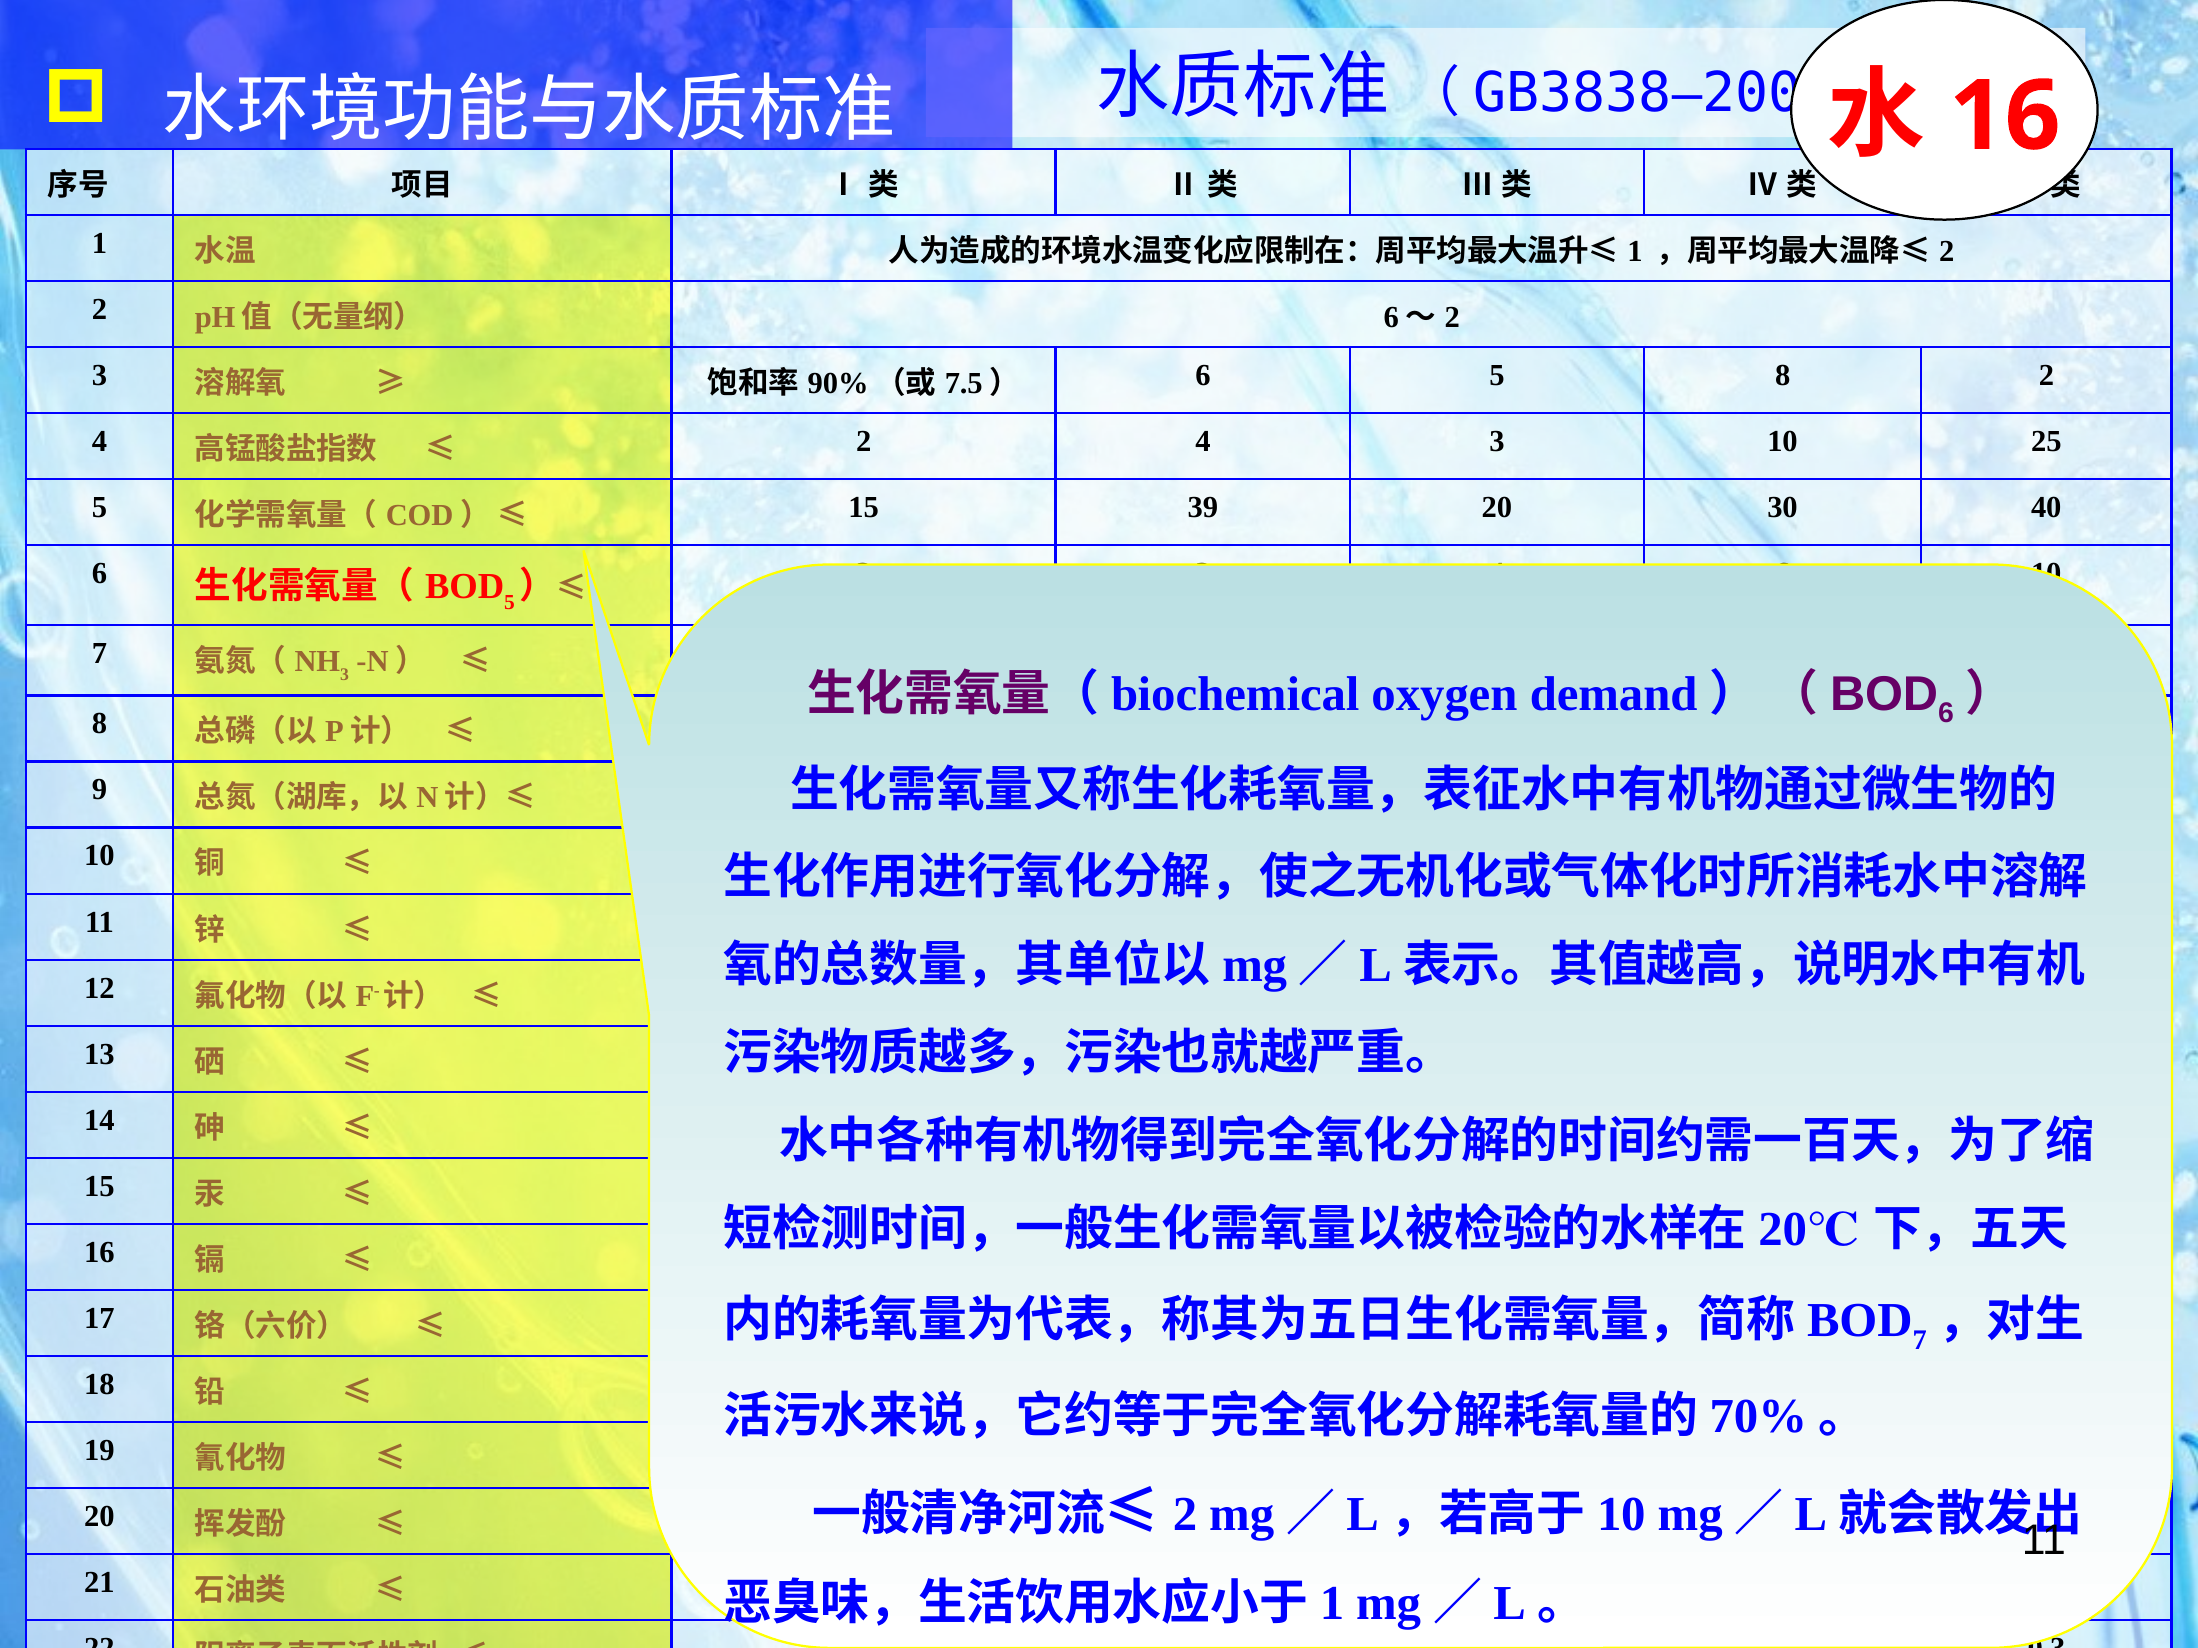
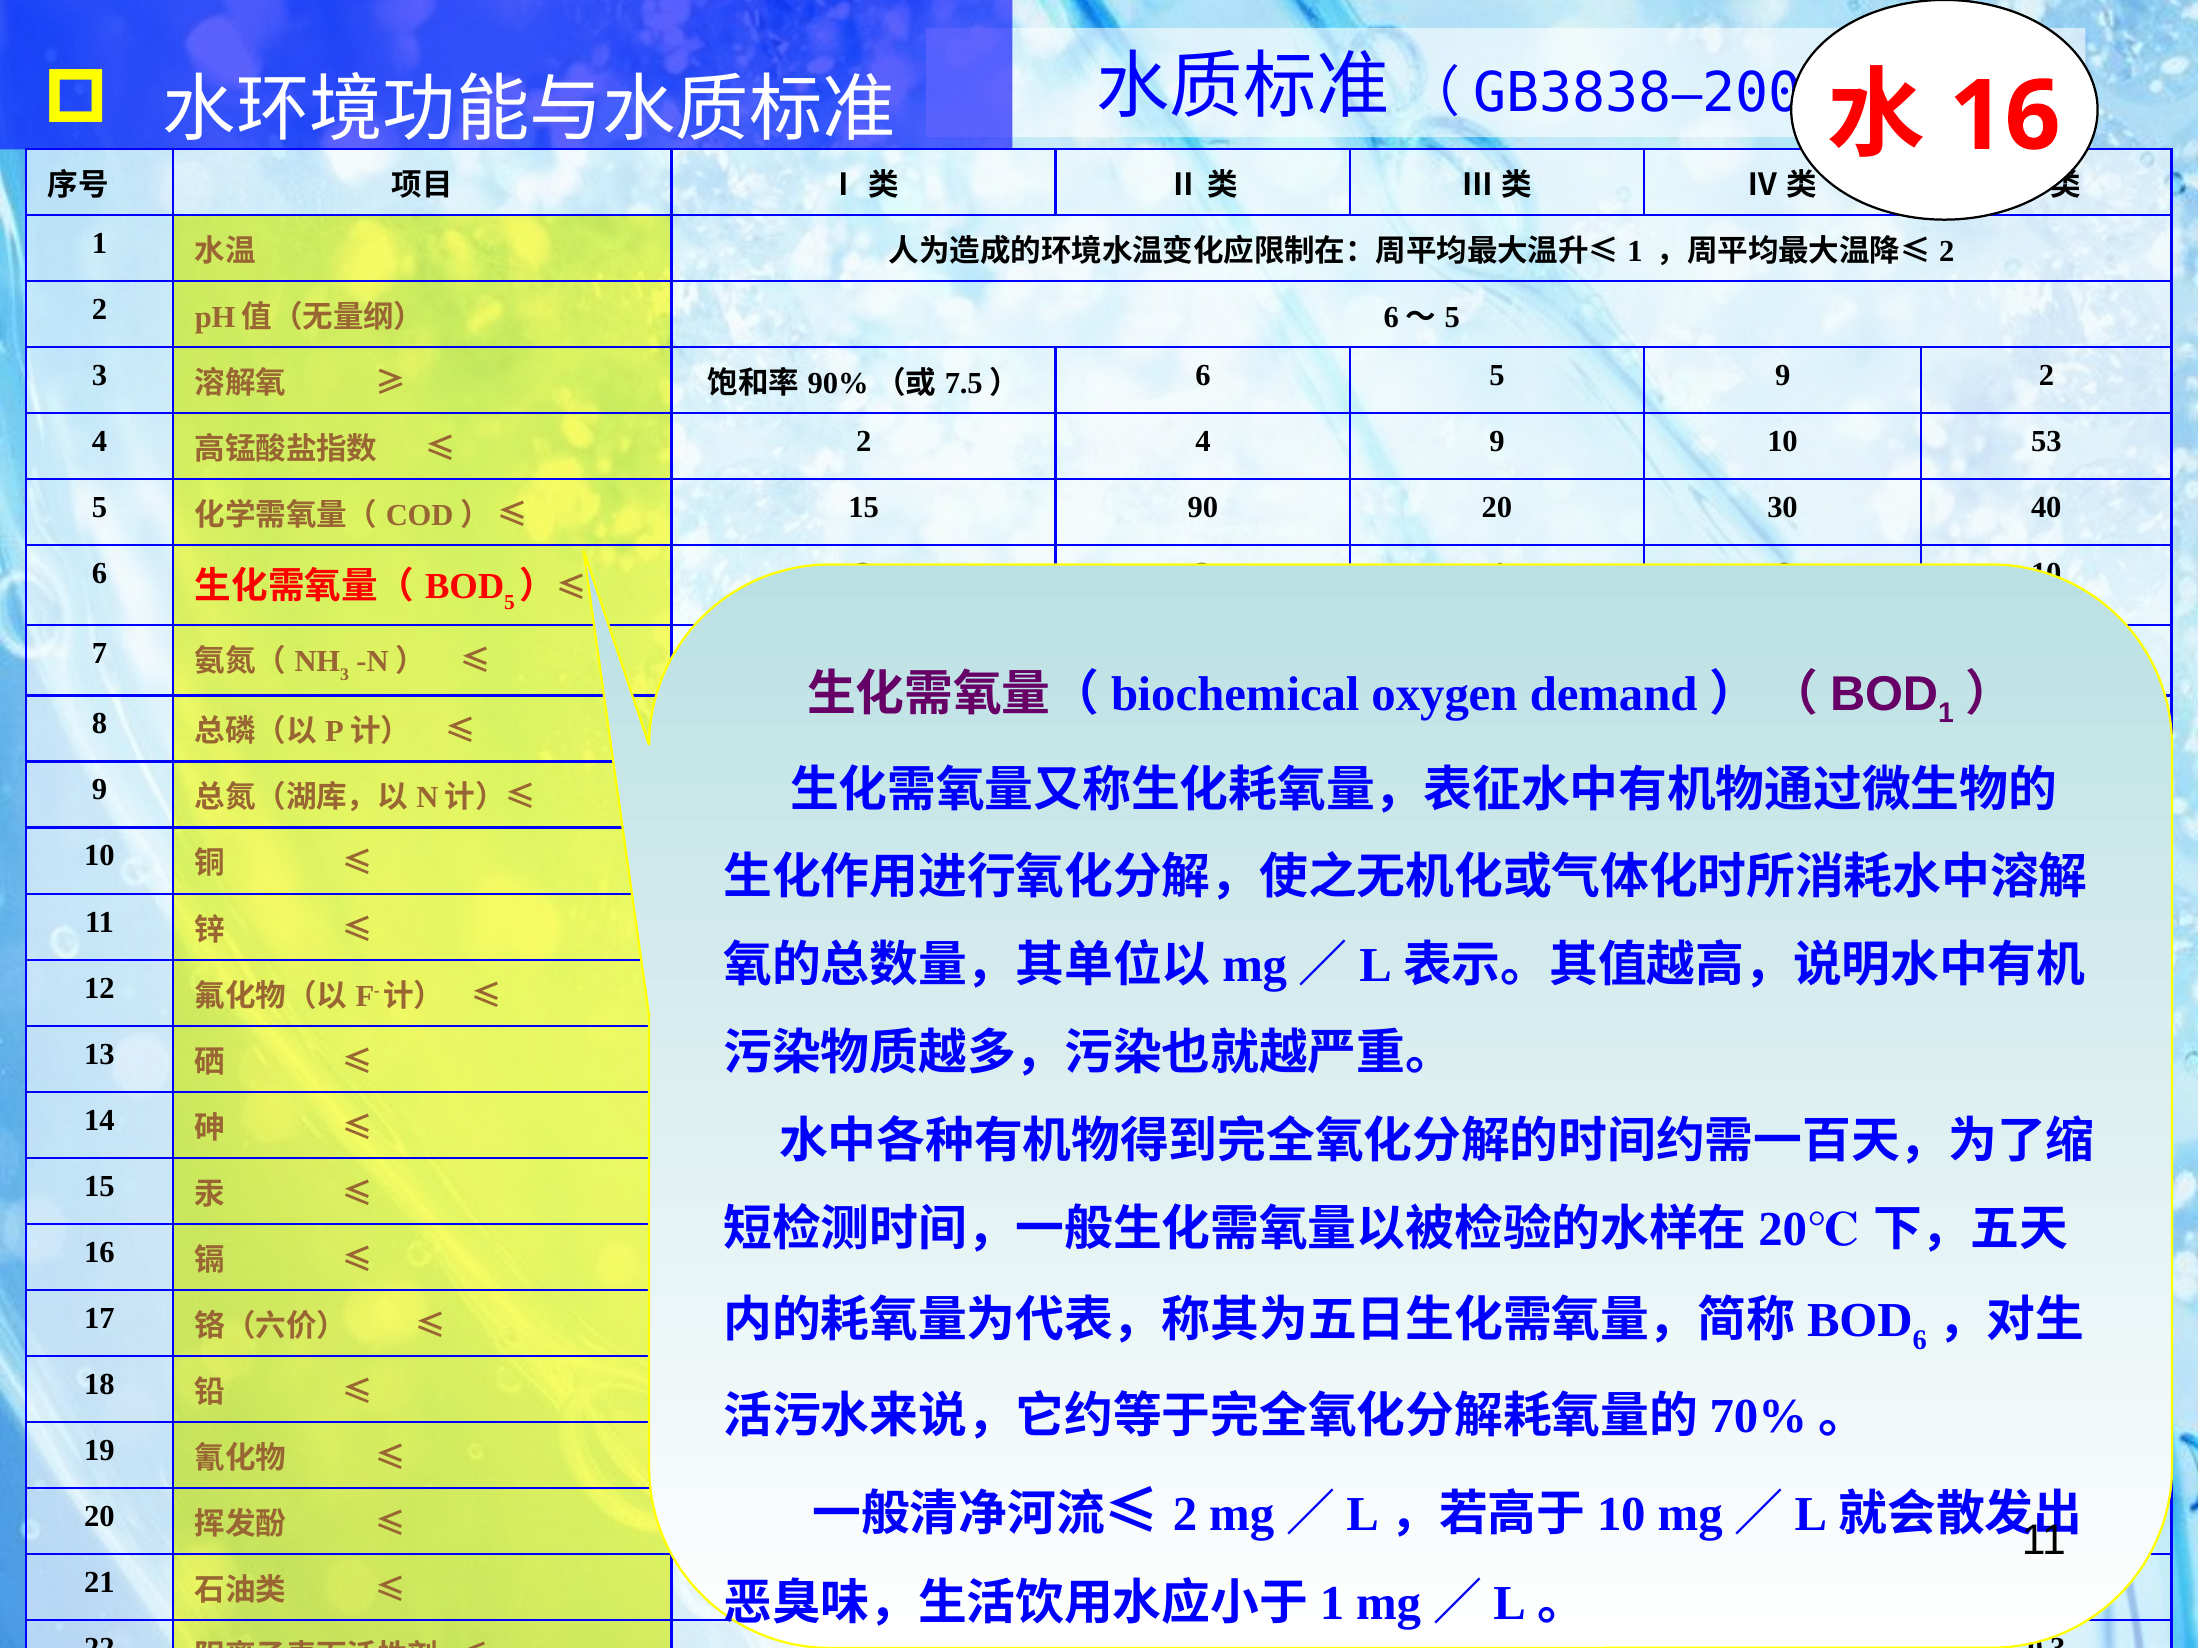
2: 2 -> 5 (1452, 317)
5 8: 8 -> 9 (1783, 375)
4 3: 3 -> 9 (1497, 441)
25: 25 -> 53 (2046, 441)
39: 39 -> 90 (1203, 507)
6: 6 -> 1 (1946, 713)
7: 7 -> 6 (1920, 1340)
